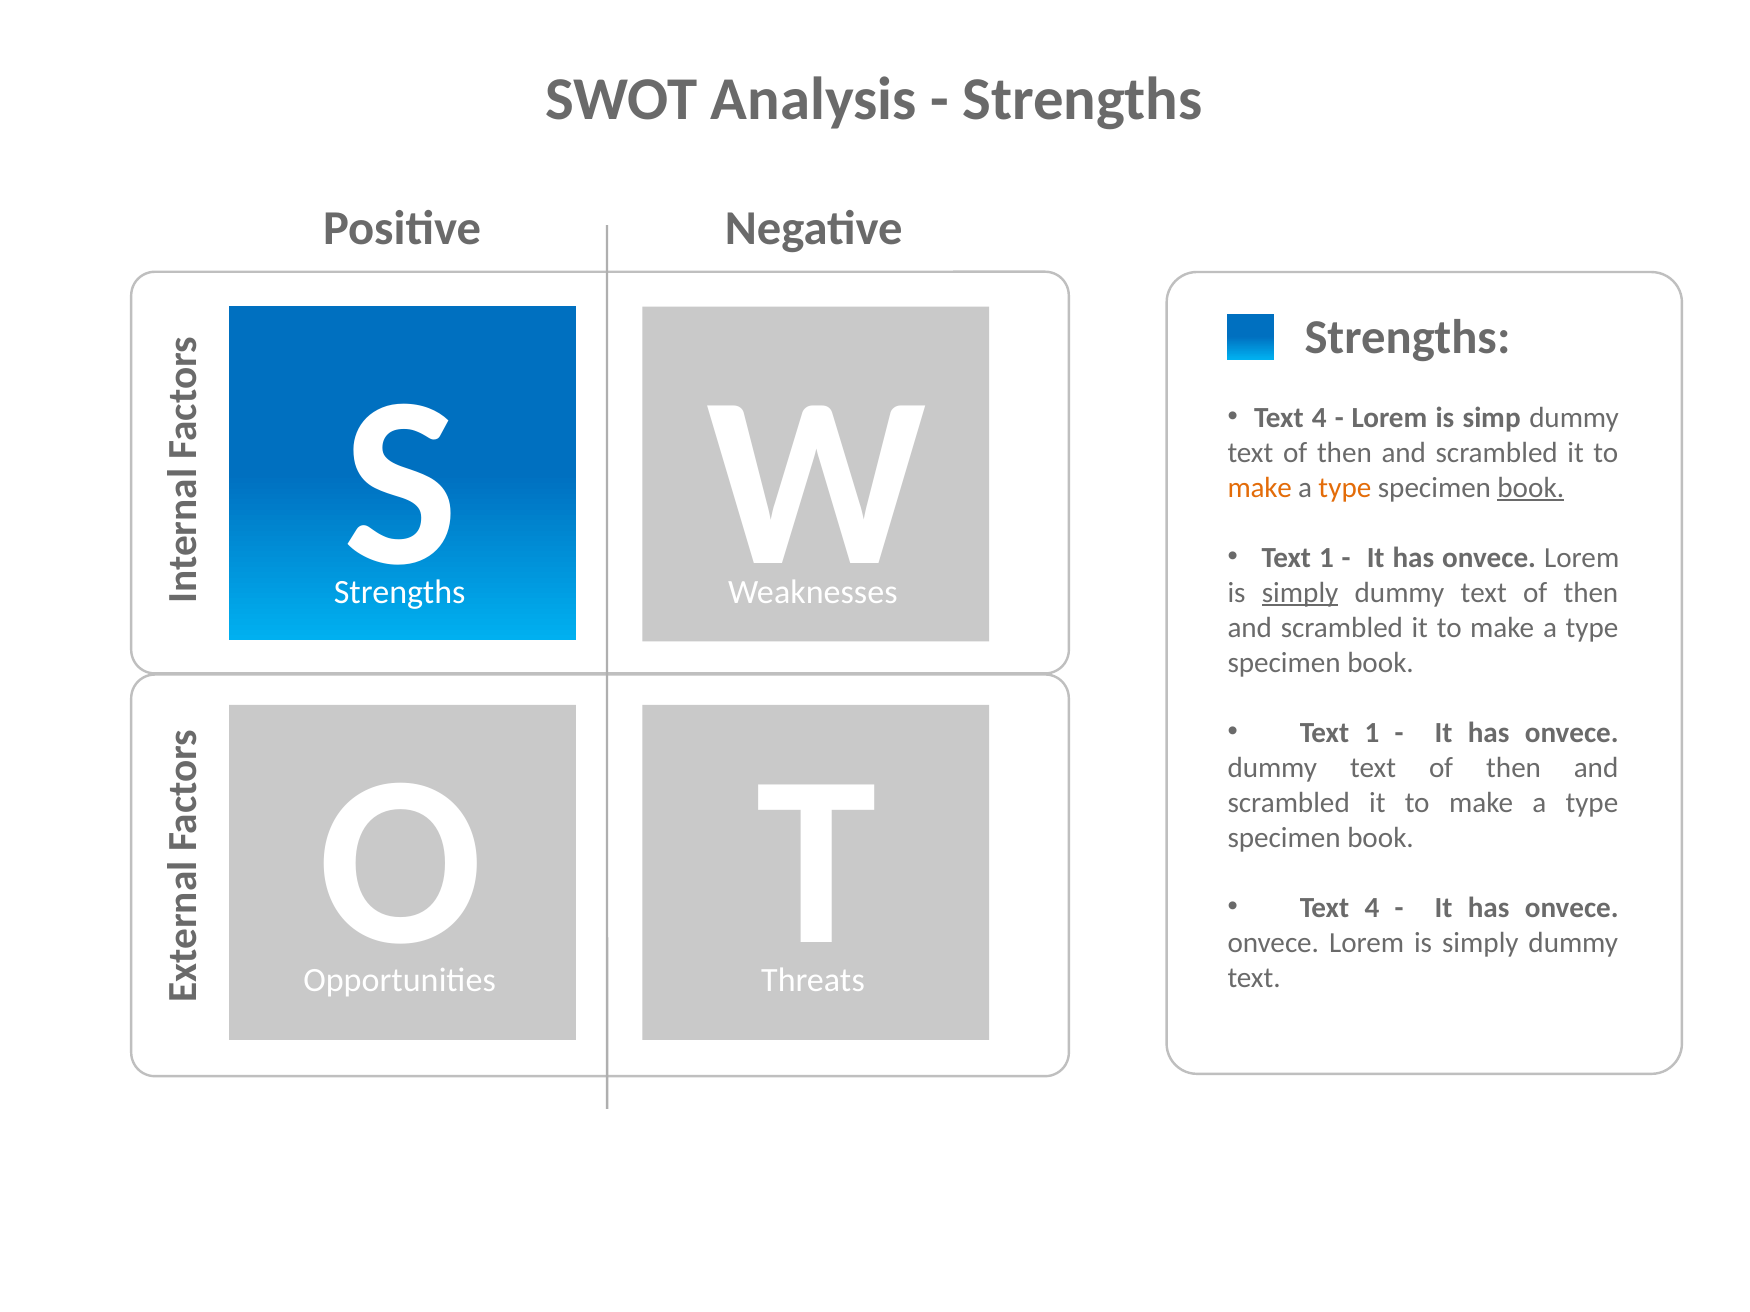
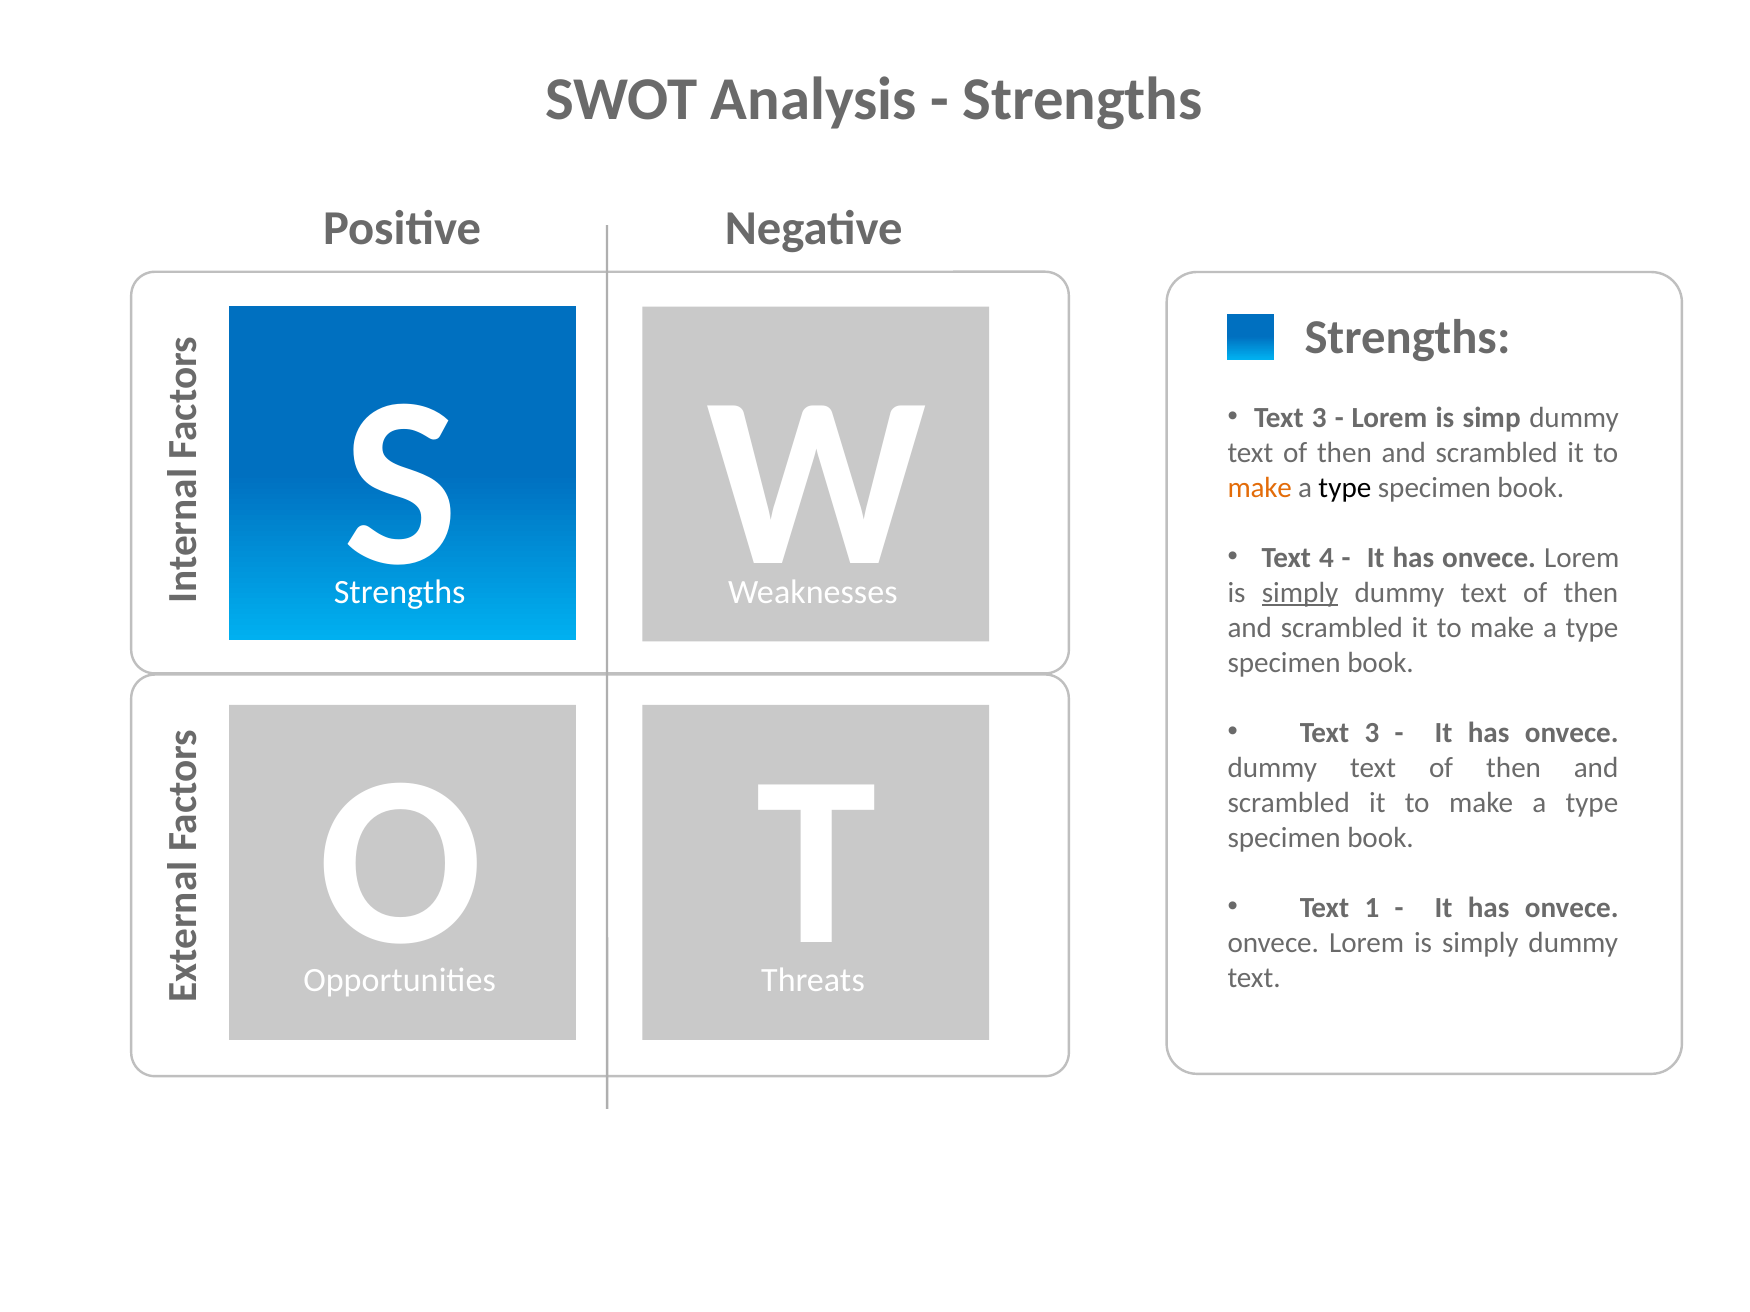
4: 4 -> 3 (1319, 418)
type colour: orange -> black (1345, 488)
book underline: present -> none (1531, 488)
1: 1 -> 4 (1326, 558)
1: 1 -> 3 (1372, 733)
4: 4 -> 1 (1372, 908)
